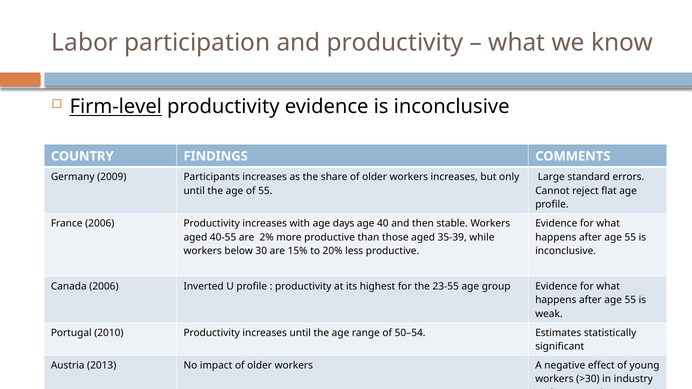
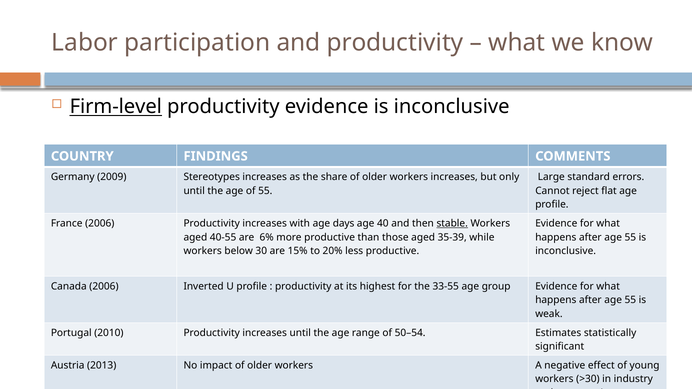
Participants: Participants -> Stereotypes (212, 177)
stable underline: none -> present (452, 224)
2%: 2% -> 6% (267, 237)
23-55: 23-55 -> 33-55 (446, 286)
